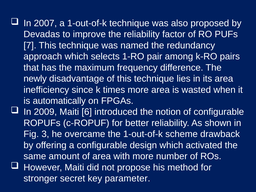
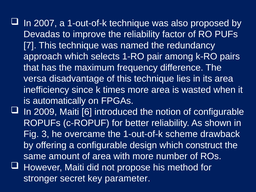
newly: newly -> versa (35, 79)
activated: activated -> construct (204, 145)
